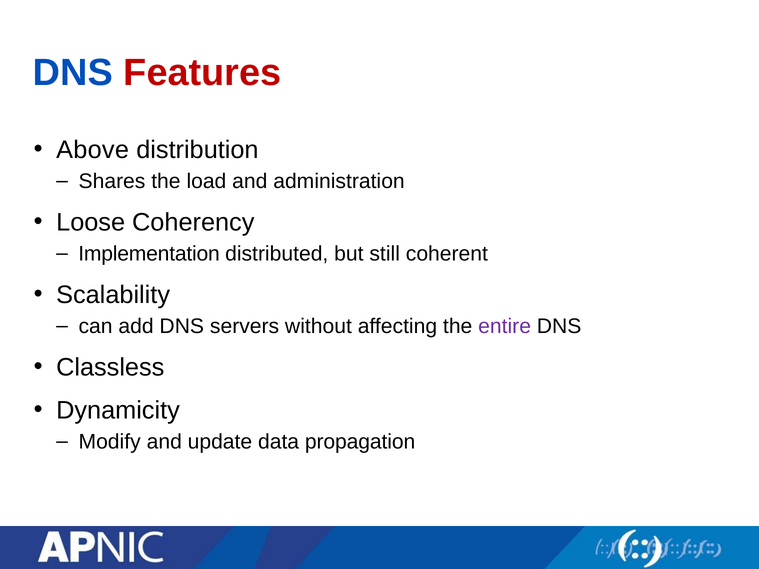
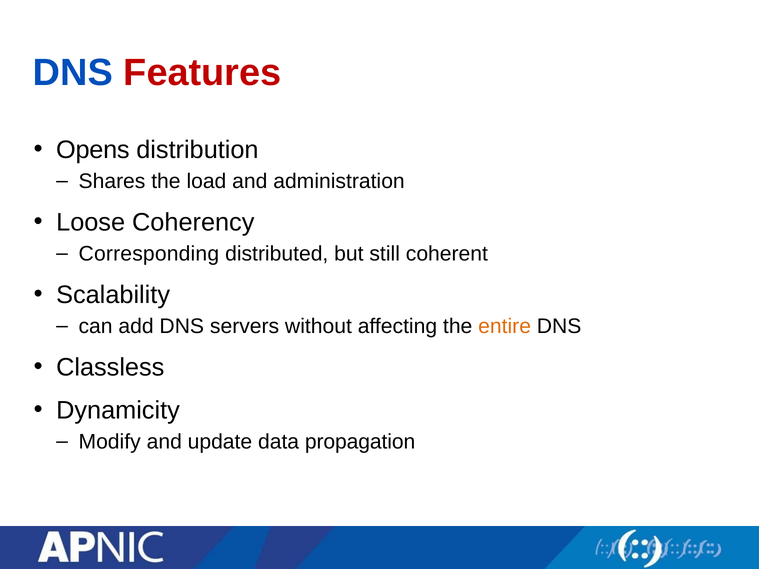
Above: Above -> Opens (93, 150)
Implementation: Implementation -> Corresponding (149, 254)
entire colour: purple -> orange (505, 327)
